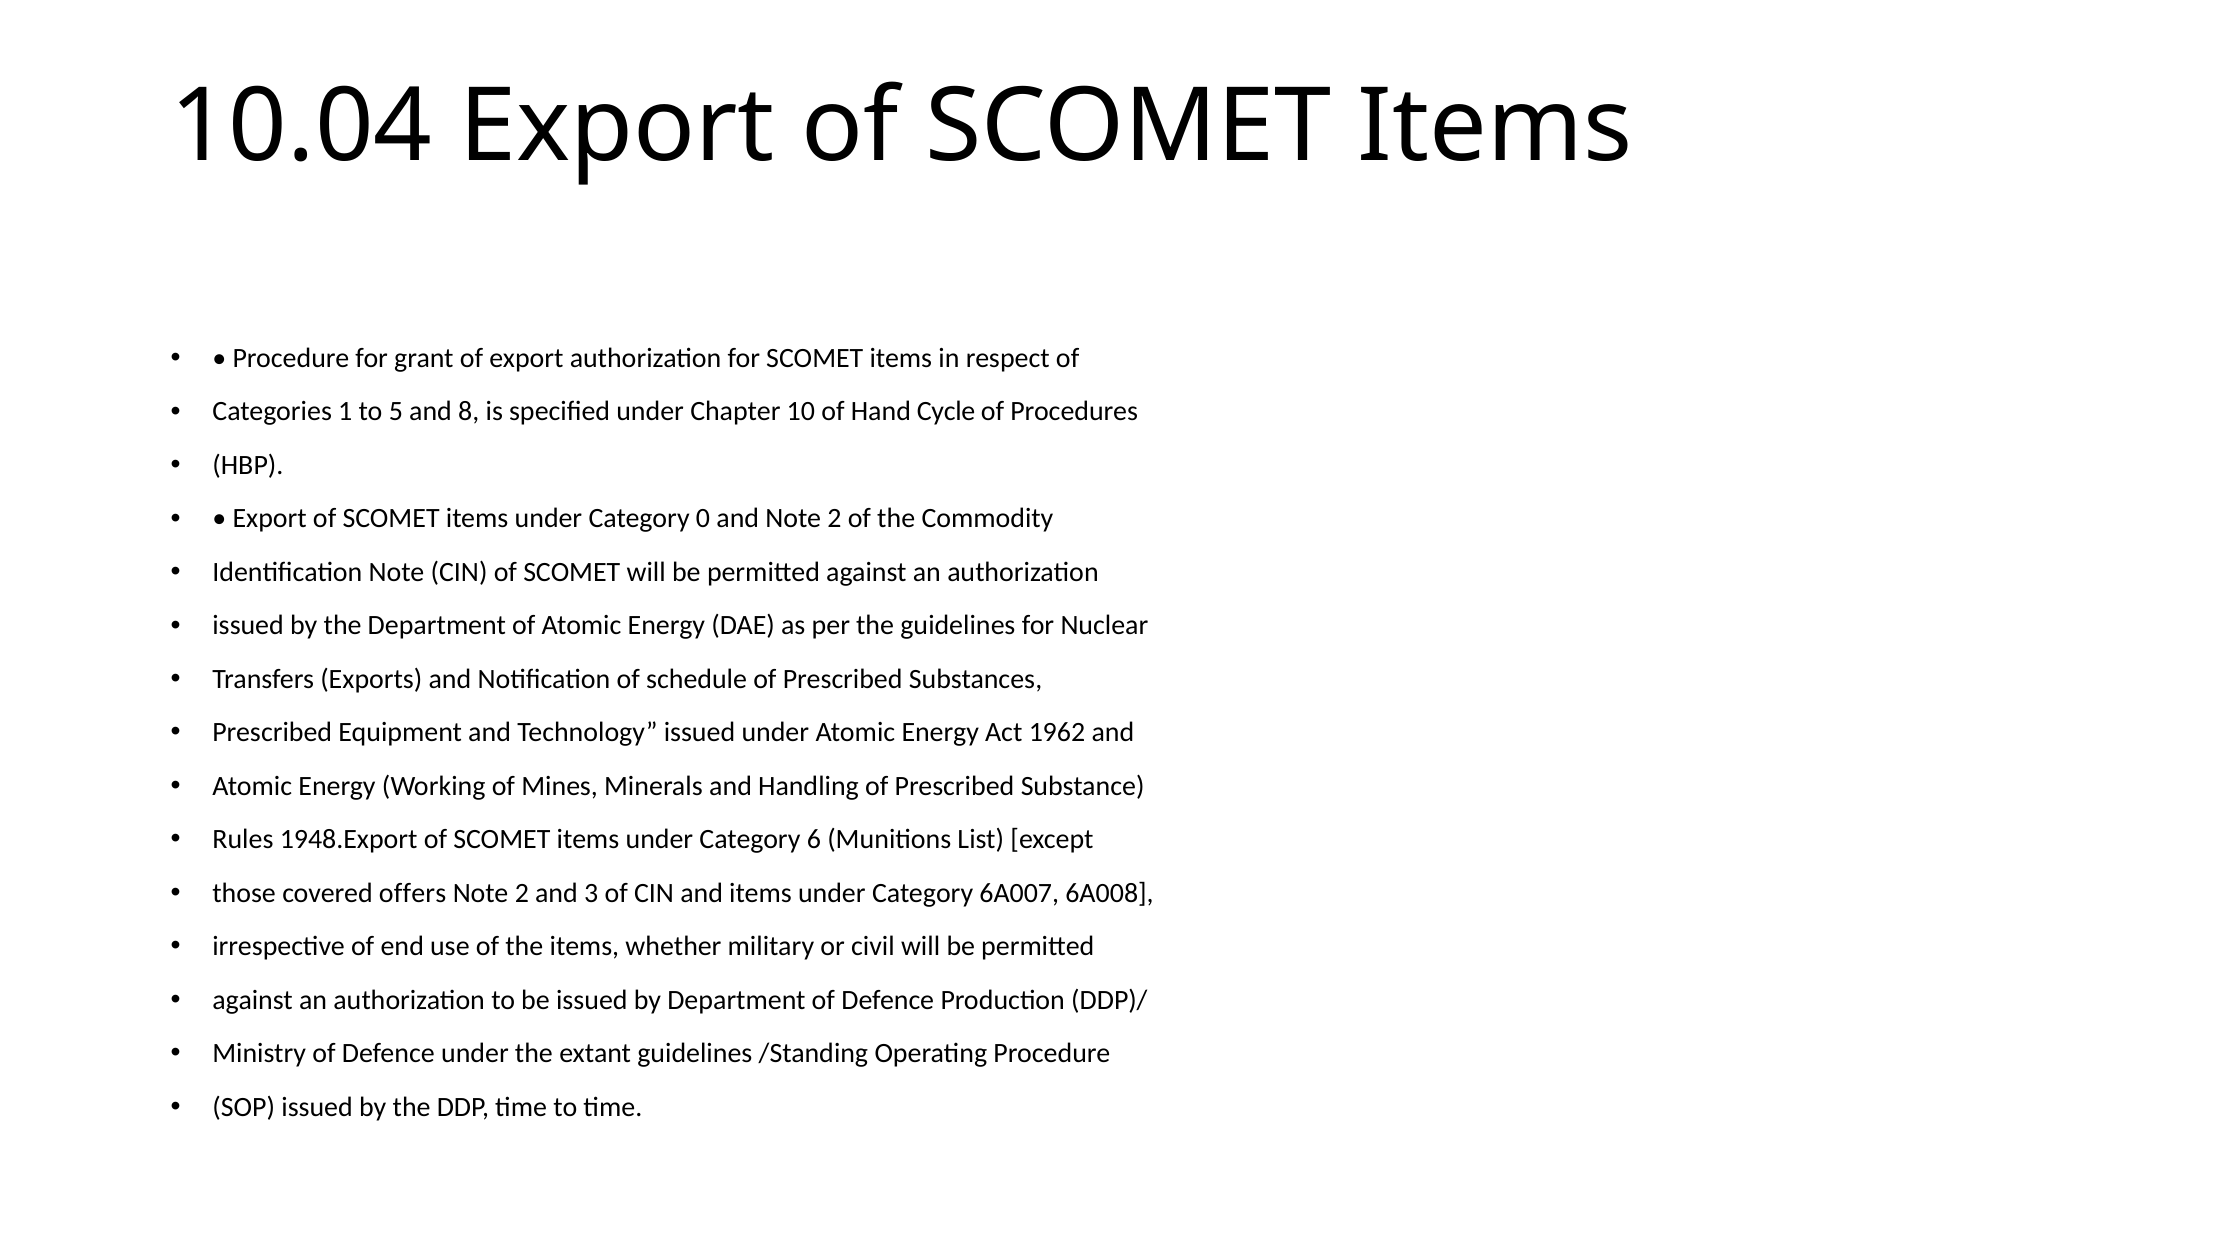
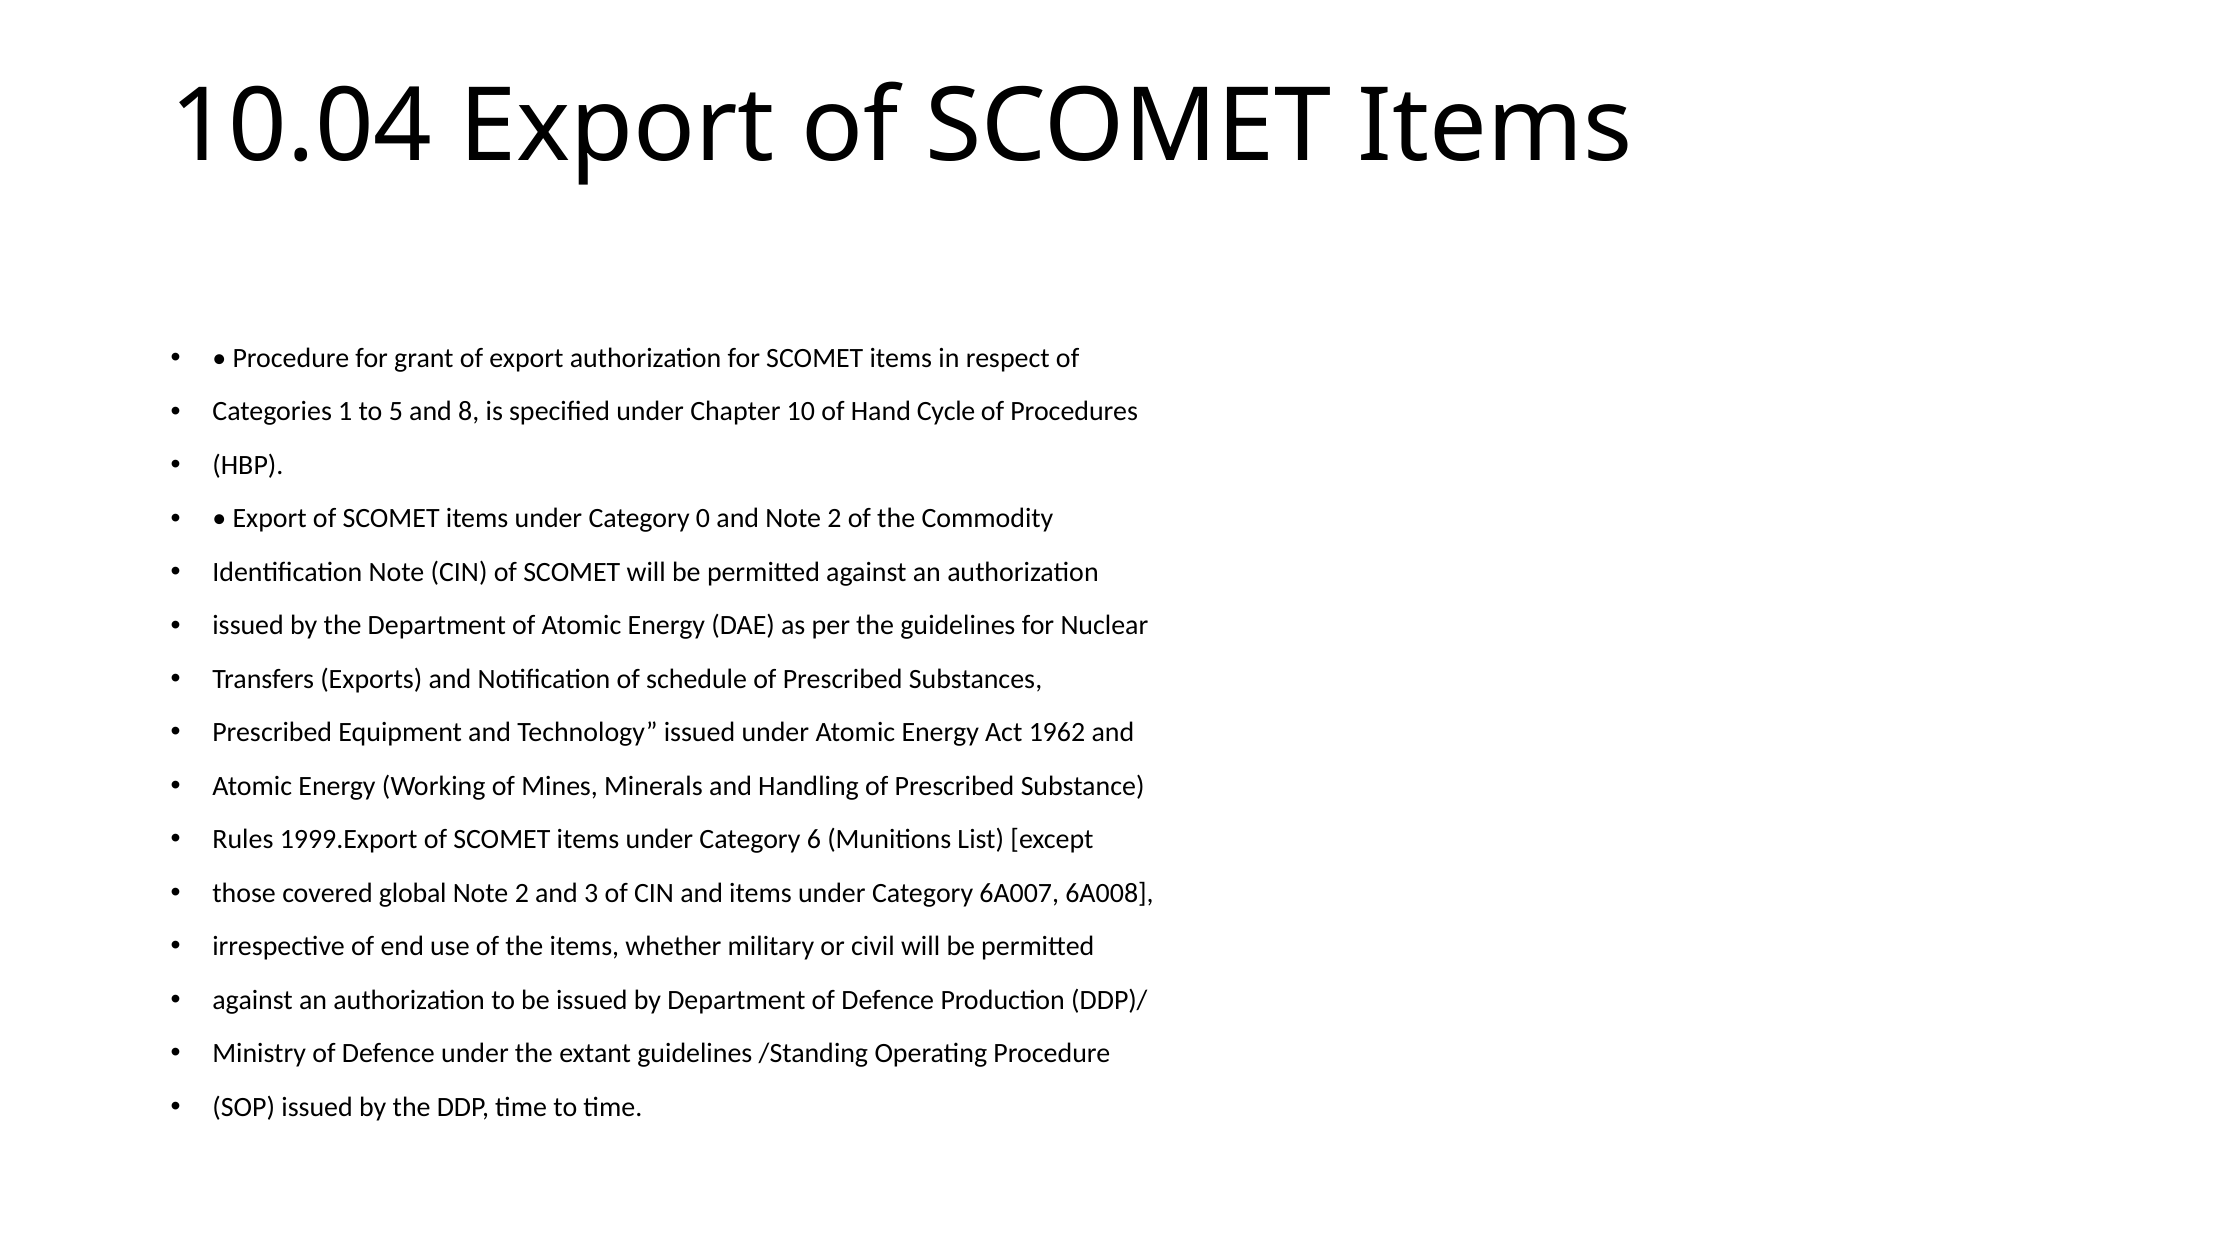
1948.Export: 1948.Export -> 1999.Export (349, 840)
offers: offers -> global (413, 893)
